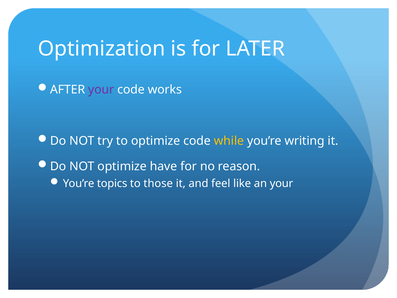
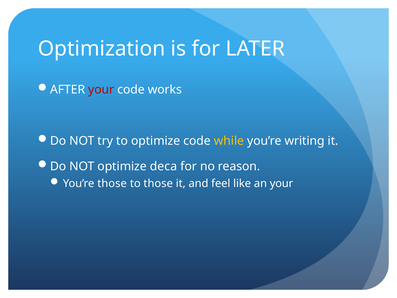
your colour: purple -> red (101, 90)
have: have -> deca (164, 166)
You’re topics: topics -> those (112, 183)
